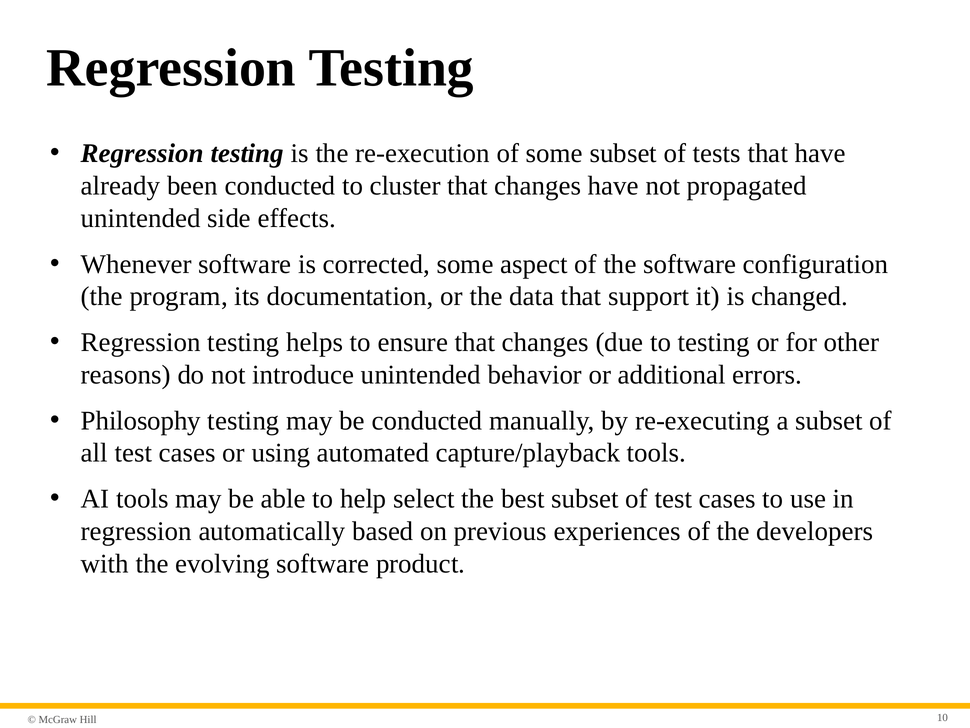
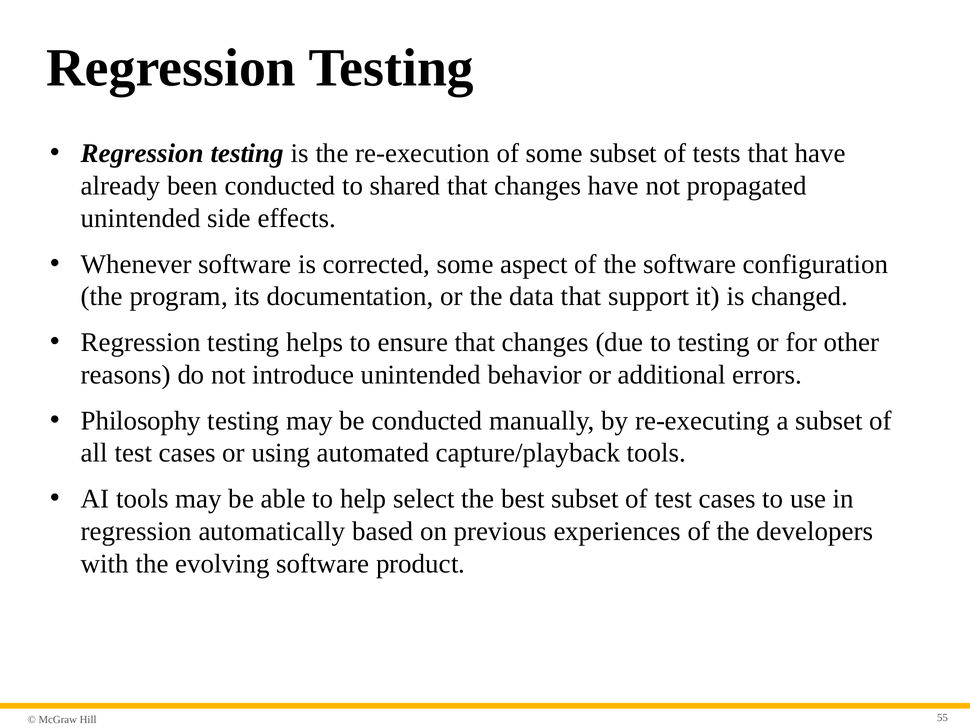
cluster: cluster -> shared (405, 186)
10: 10 -> 55 (942, 717)
